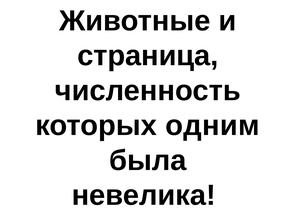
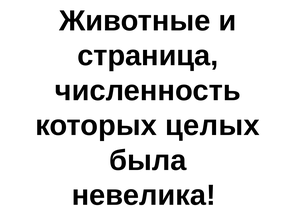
одним: одним -> целых (212, 126)
